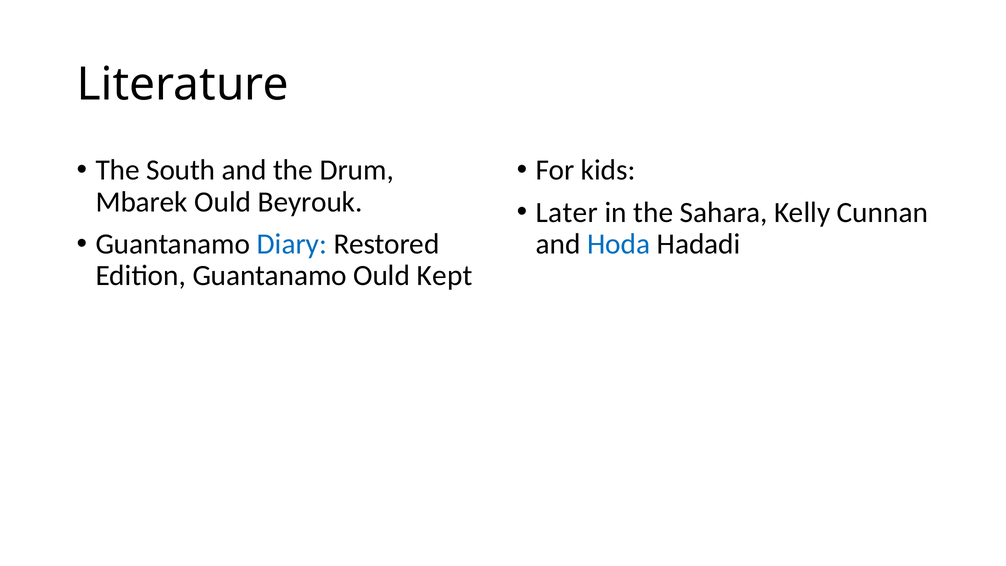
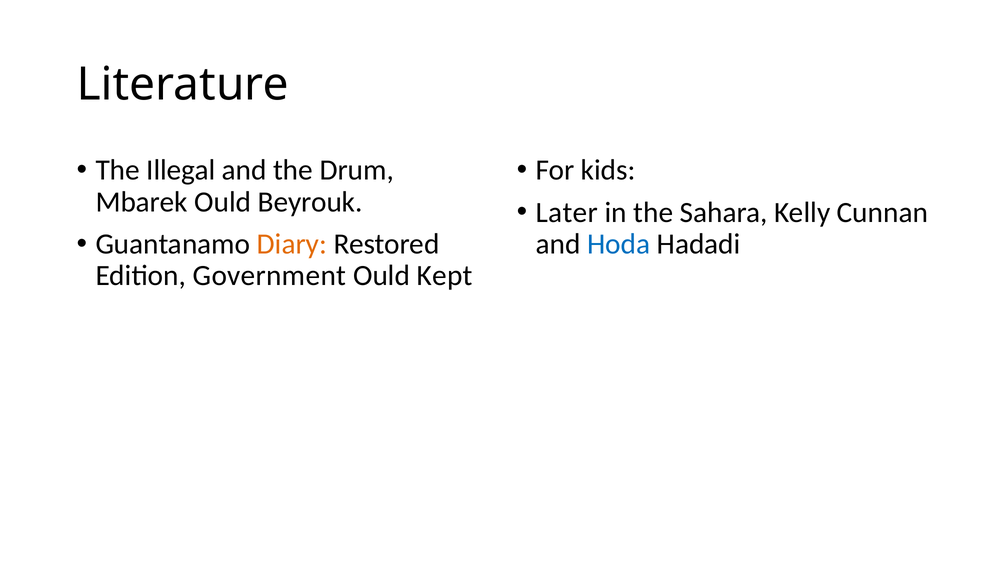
South: South -> Illegal (181, 170)
Diary colour: blue -> orange (292, 244)
Edition Guantanamo: Guantanamo -> Government (269, 276)
